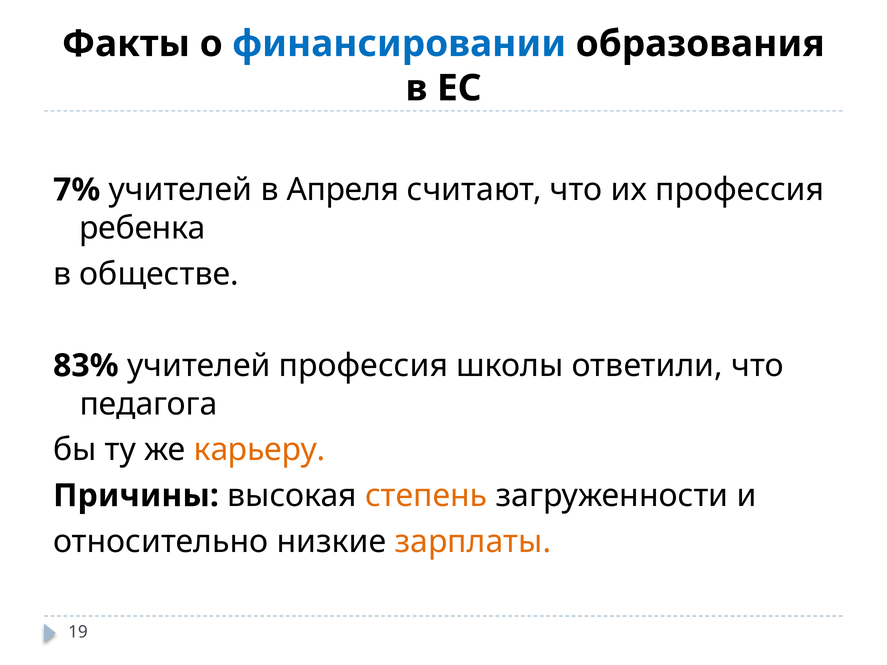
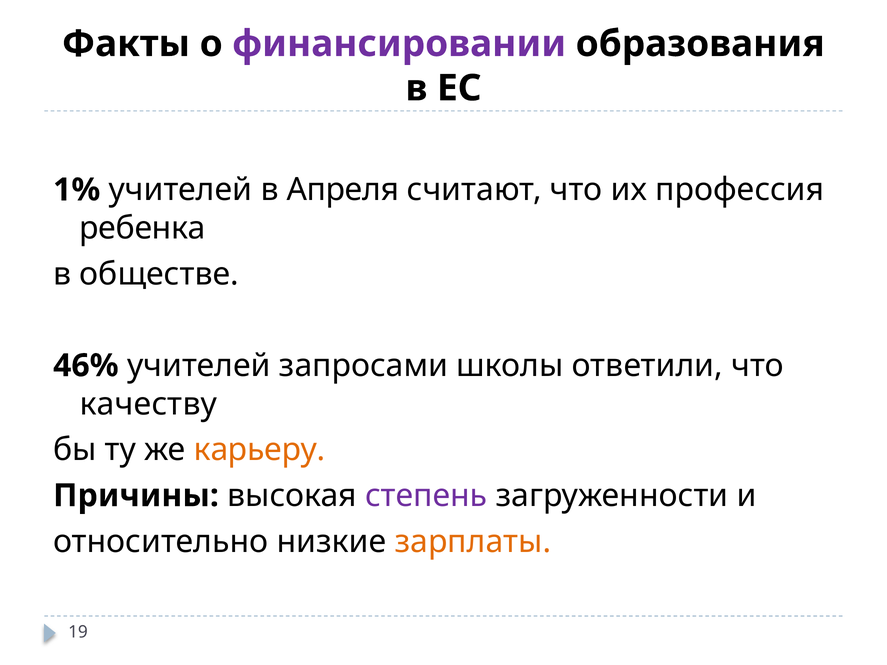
финансировании colour: blue -> purple (399, 44)
7%: 7% -> 1% (77, 190)
83%: 83% -> 46% (86, 366)
учителей профессия: профессия -> запросами (364, 366)
педагога: педагога -> качеству (148, 404)
степень colour: orange -> purple (426, 496)
